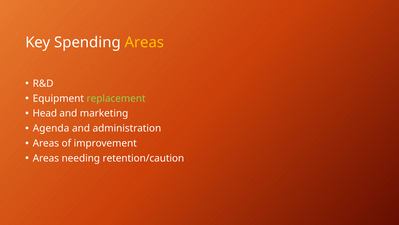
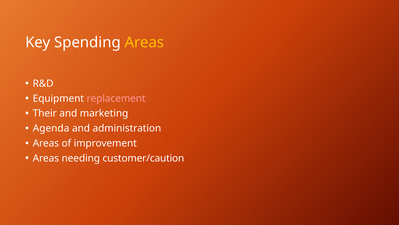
replacement colour: light green -> pink (116, 98)
Head: Head -> Their (45, 113)
retention/caution: retention/caution -> customer/caution (143, 158)
